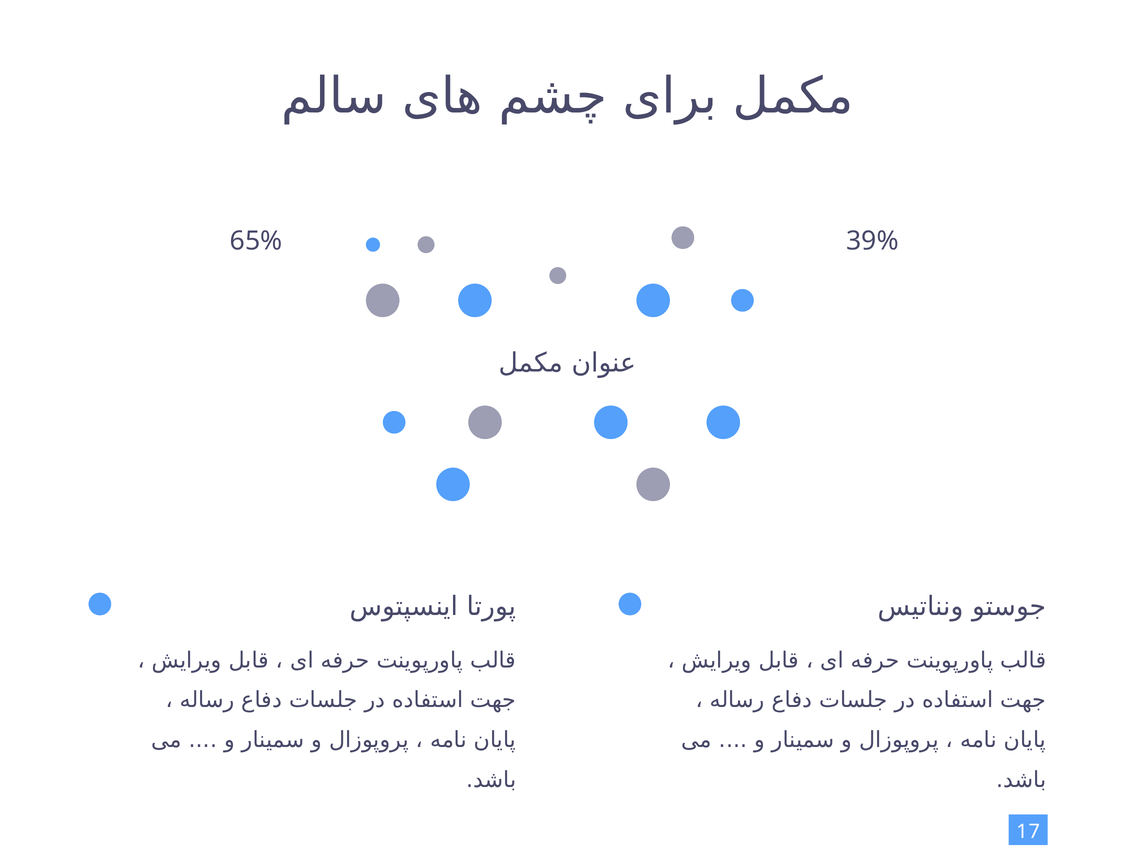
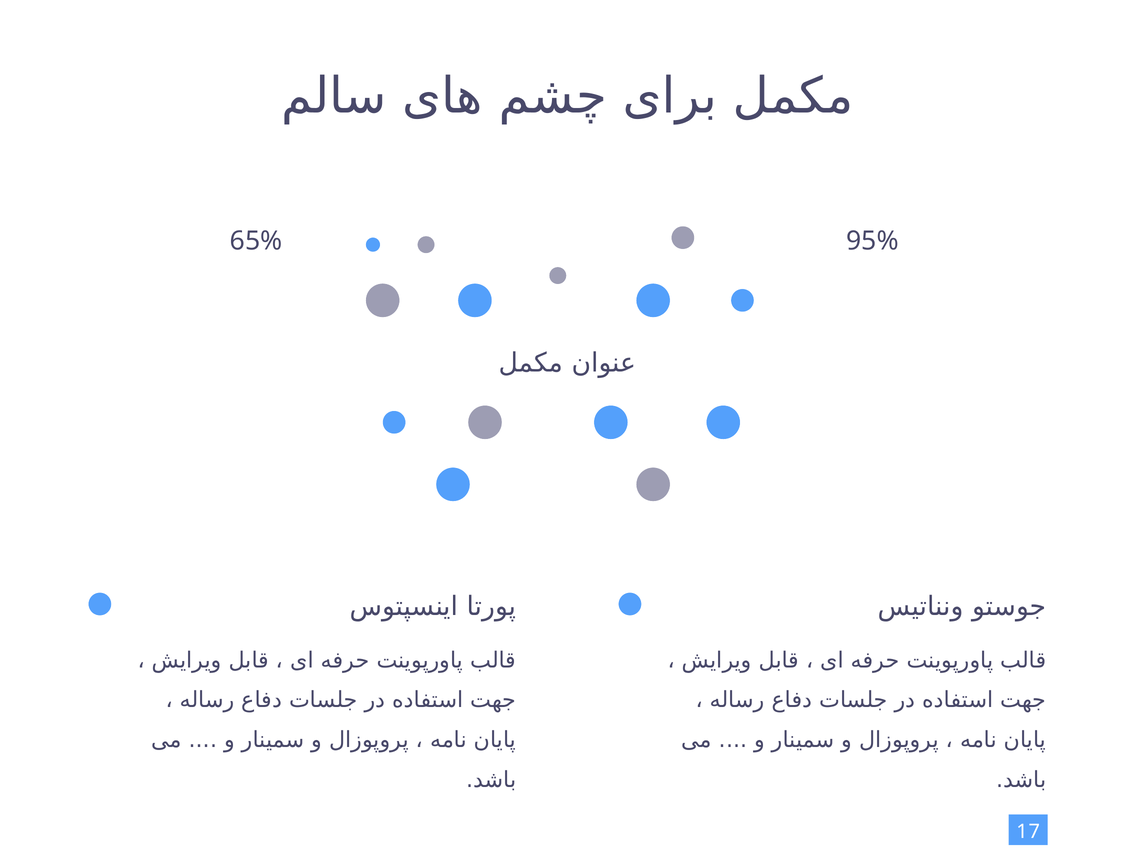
39%: 39% -> 95% (872, 241)
